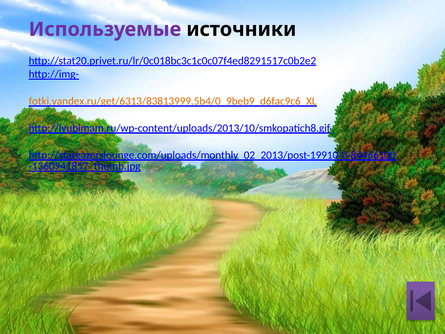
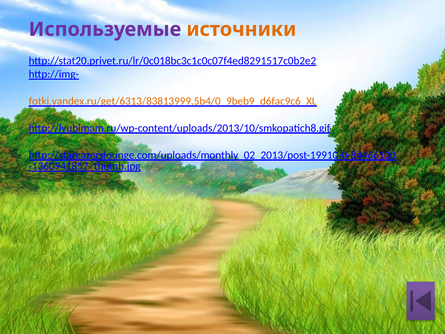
источники colour: black -> orange (241, 29)
